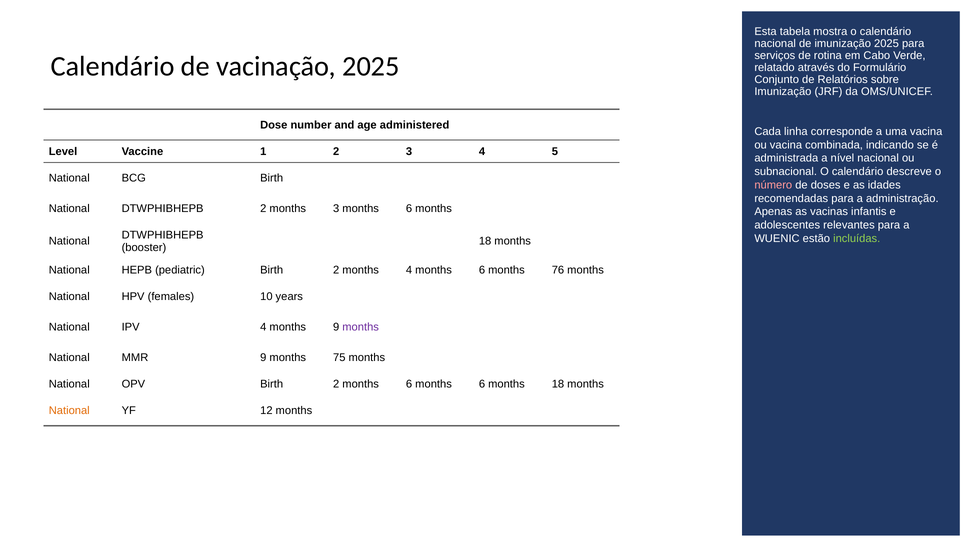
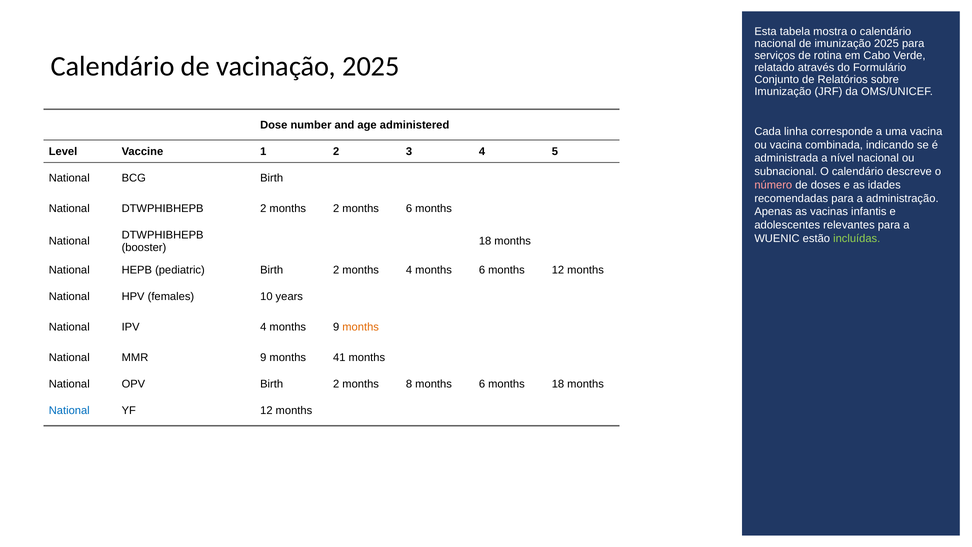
months 3: 3 -> 2 (336, 208)
months 76: 76 -> 12 (558, 270)
months colour: purple -> orange (361, 327)
75: 75 -> 41 (339, 357)
2 months 6: 6 -> 8 (409, 384)
National colour: orange -> blue (69, 411)
